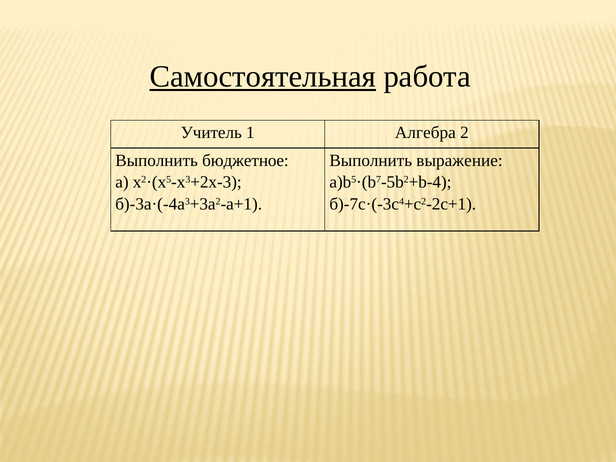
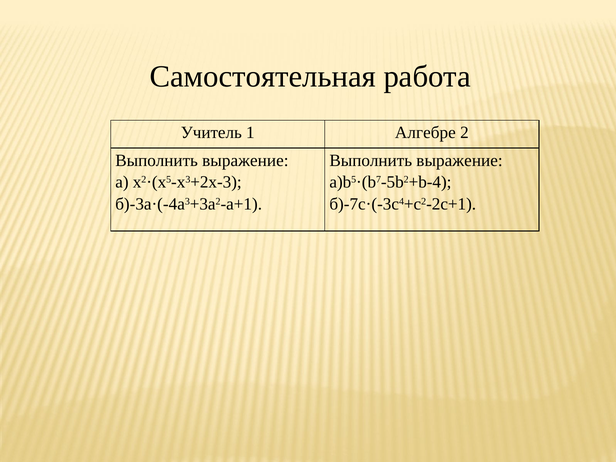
Самостоятельная underline: present -> none (263, 77)
Алгебра: Алгебра -> Алгебре (425, 133)
бюджетное: бюджетное -> выражение (245, 160)
